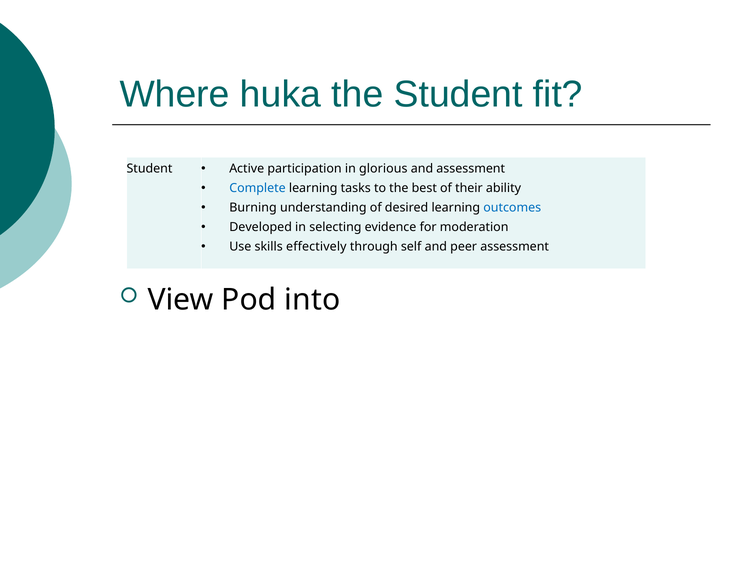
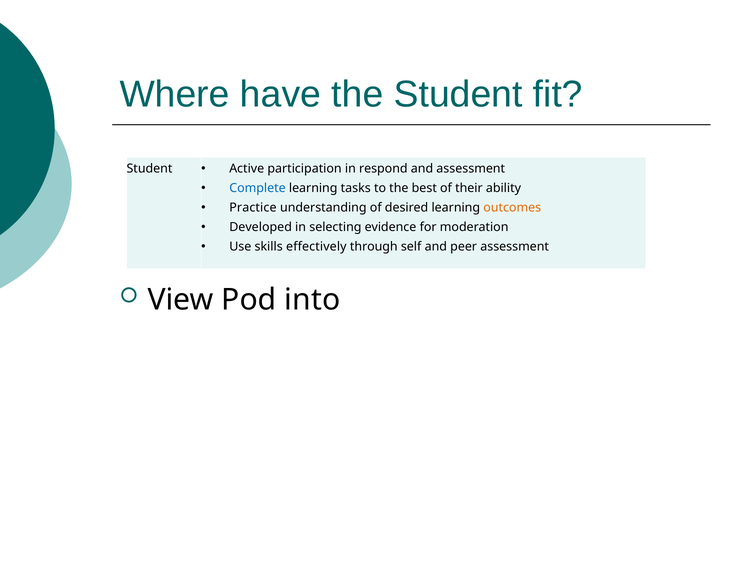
huka: huka -> have (280, 95)
glorious: glorious -> respond (383, 169)
Burning: Burning -> Practice (253, 208)
outcomes colour: blue -> orange (512, 208)
